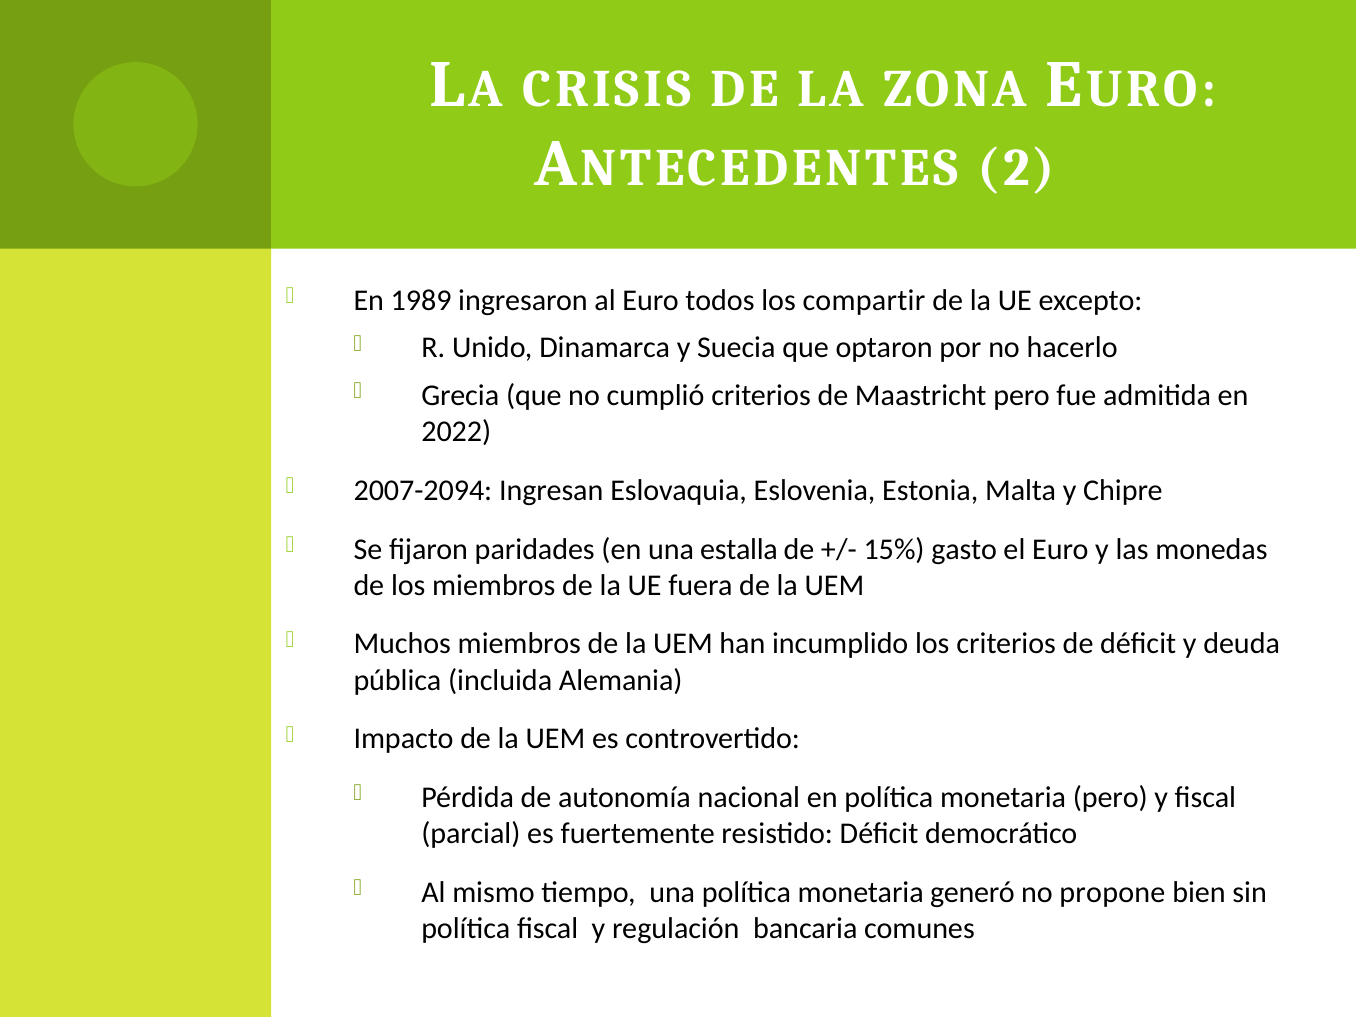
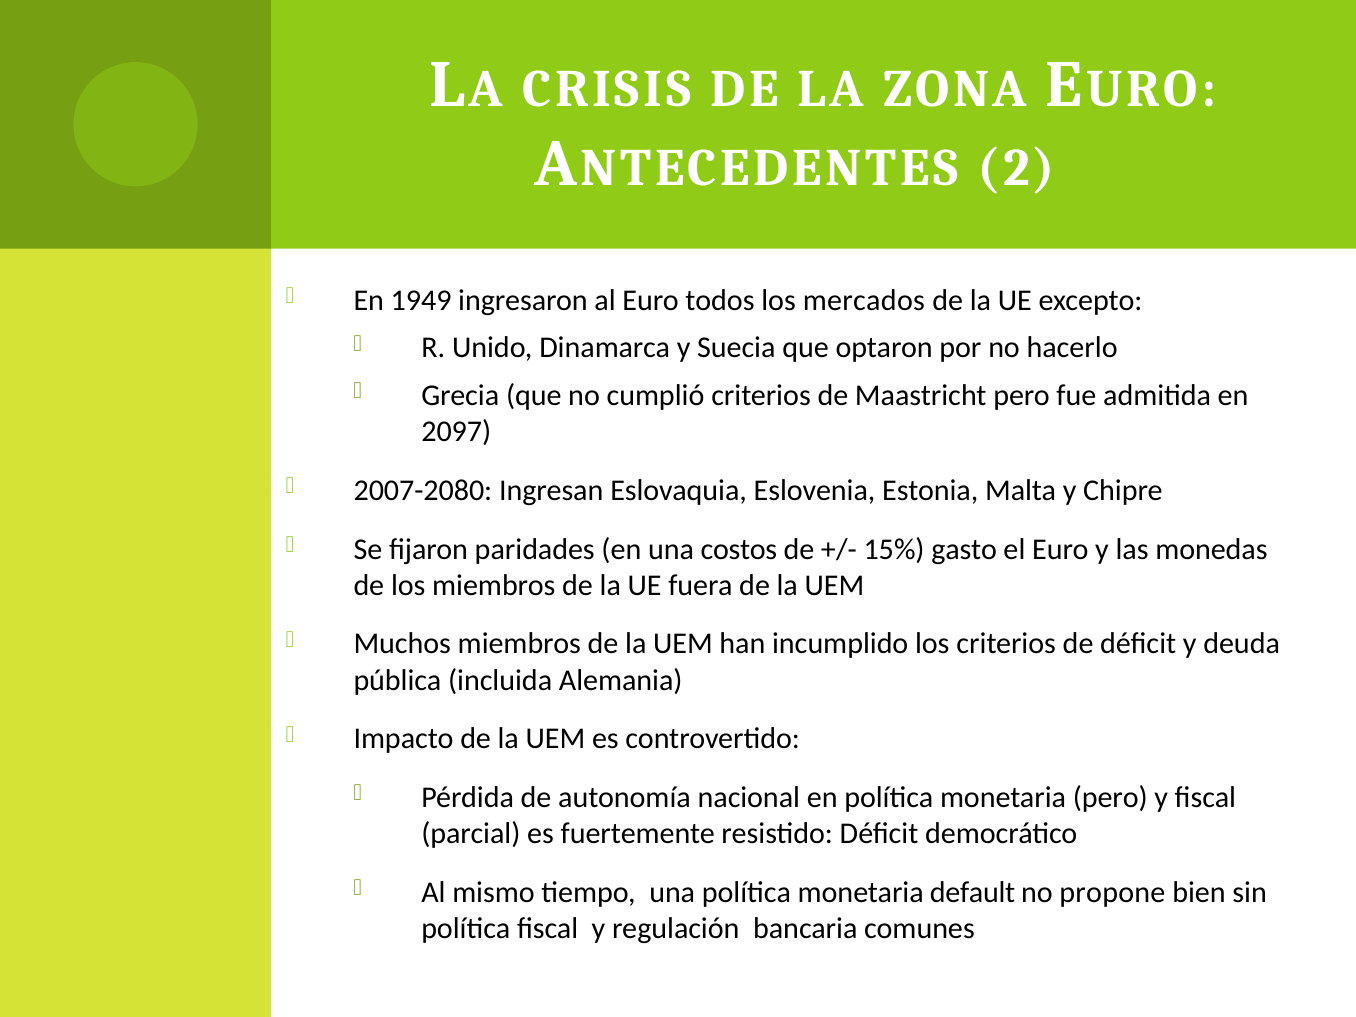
1989: 1989 -> 1949 (421, 301)
compartir: compartir -> mercados (864, 301)
2022: 2022 -> 2097 (456, 432)
2007-2094: 2007-2094 -> 2007-2080 (423, 490)
estalla: estalla -> costos (739, 549)
generó: generó -> default (973, 892)
